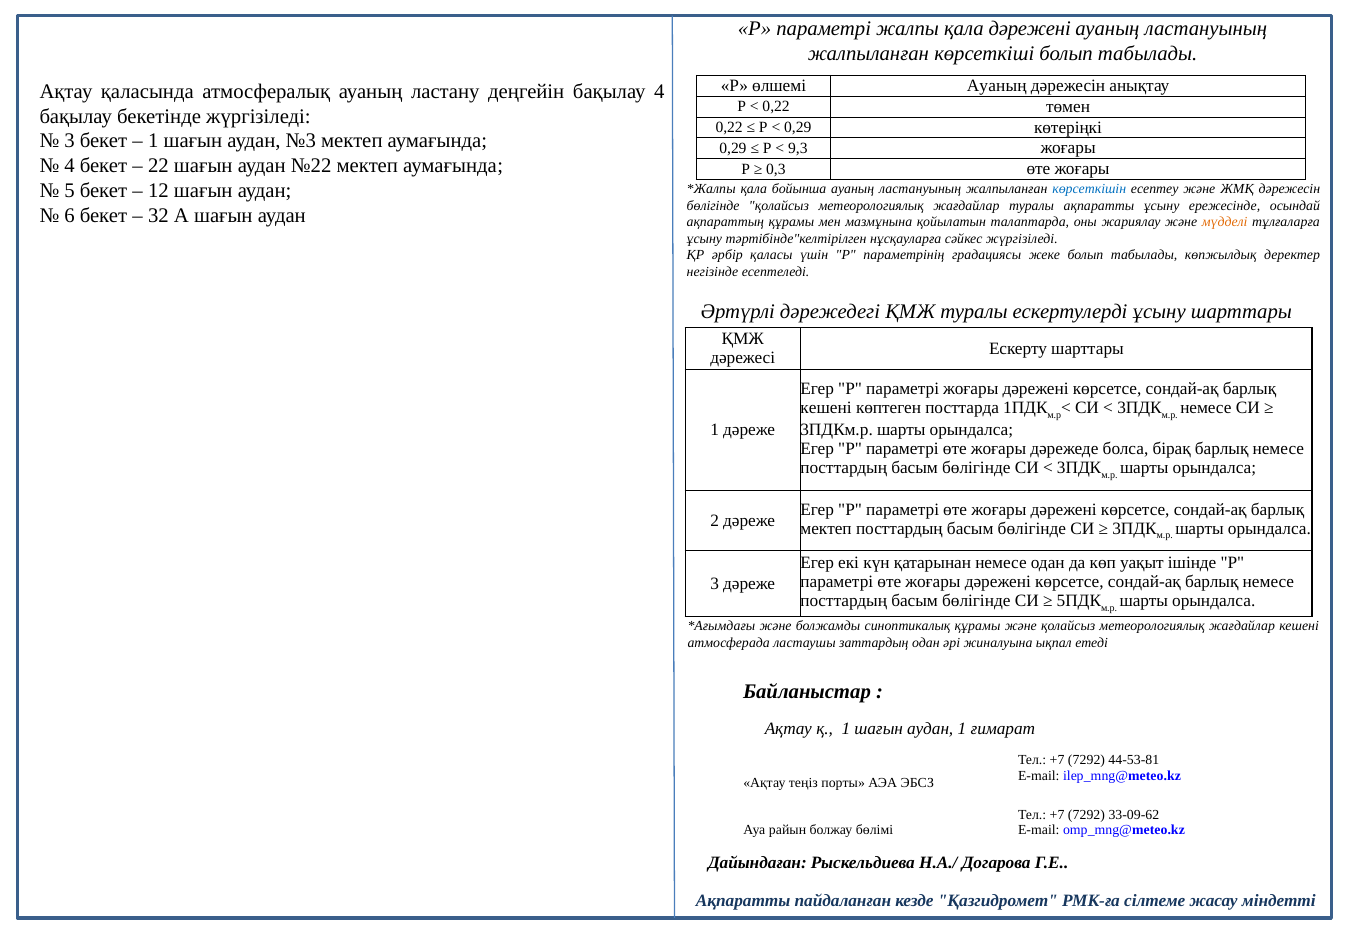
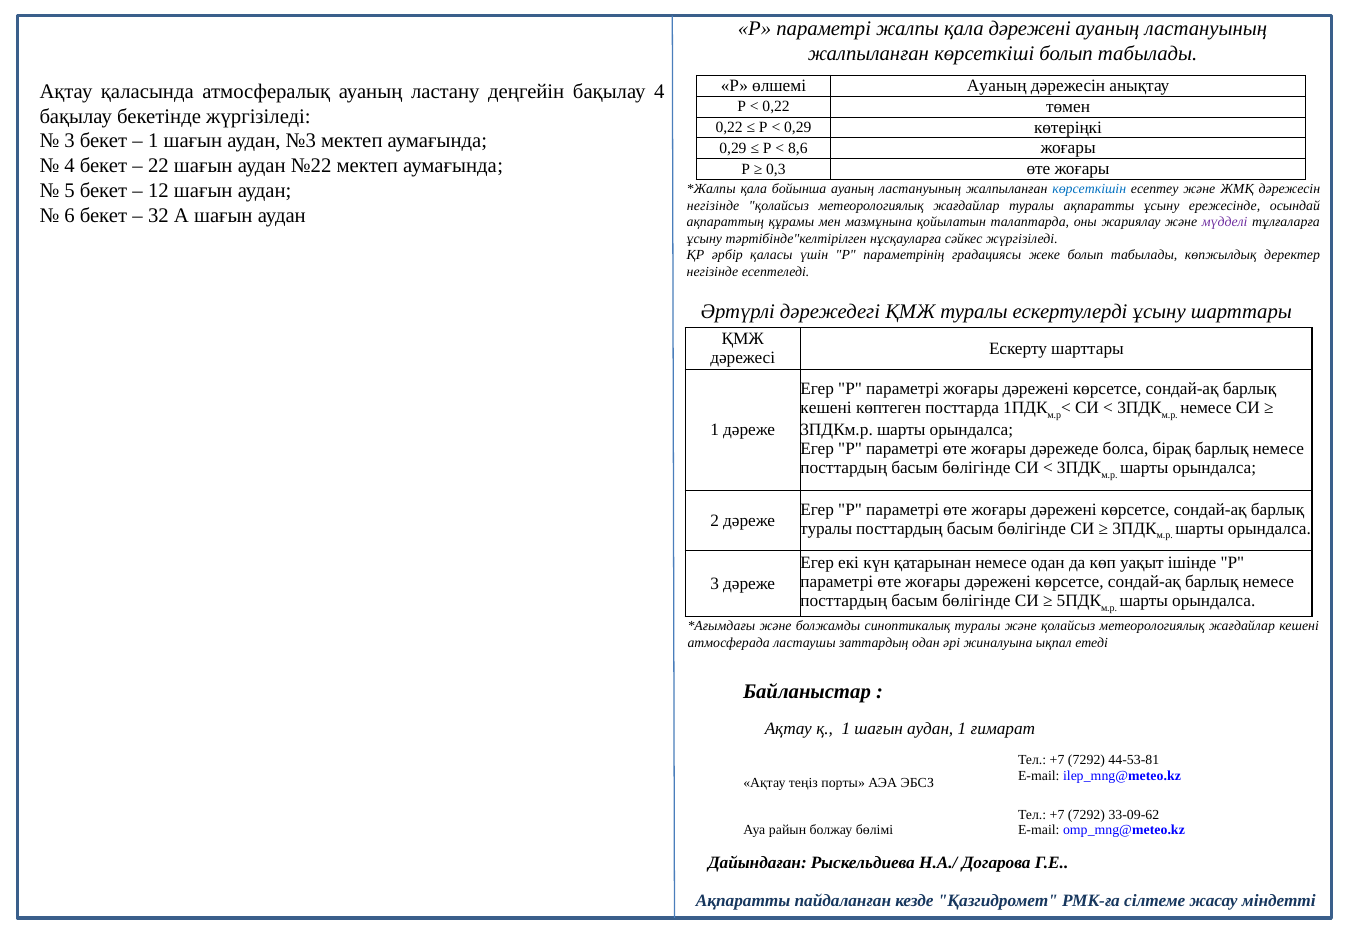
9,3: 9,3 -> 8,6 (798, 148)
бөлігінде: бөлігінде -> негізінде (713, 206)
мүдделі colour: orange -> purple (1225, 222)
мектеп: мектеп -> туралы (826, 529)
синоптикалық құрамы: құрамы -> туралы (978, 626)
